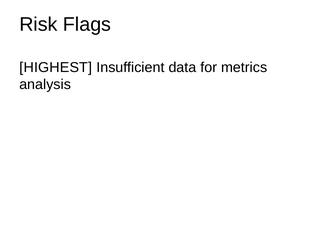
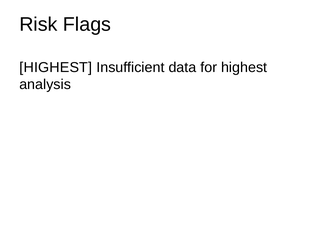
for metrics: metrics -> highest (244, 68)
